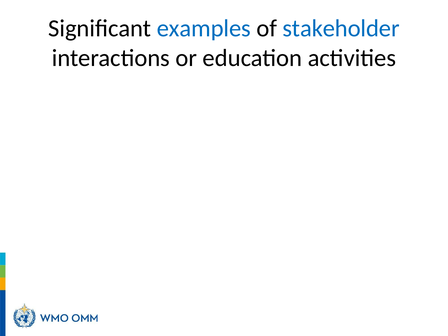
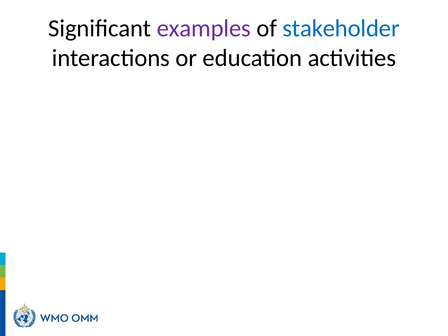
examples colour: blue -> purple (204, 28)
